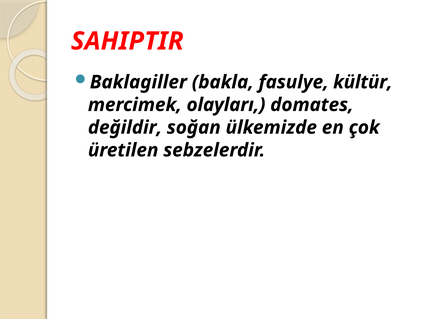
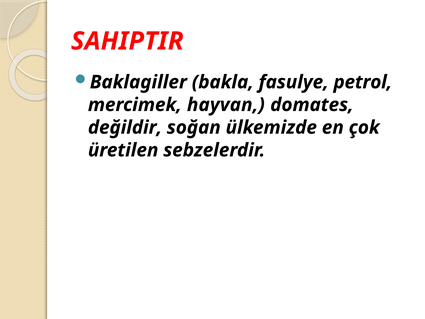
kültür: kültür -> petrol (363, 82)
olayları: olayları -> hayvan (226, 105)
